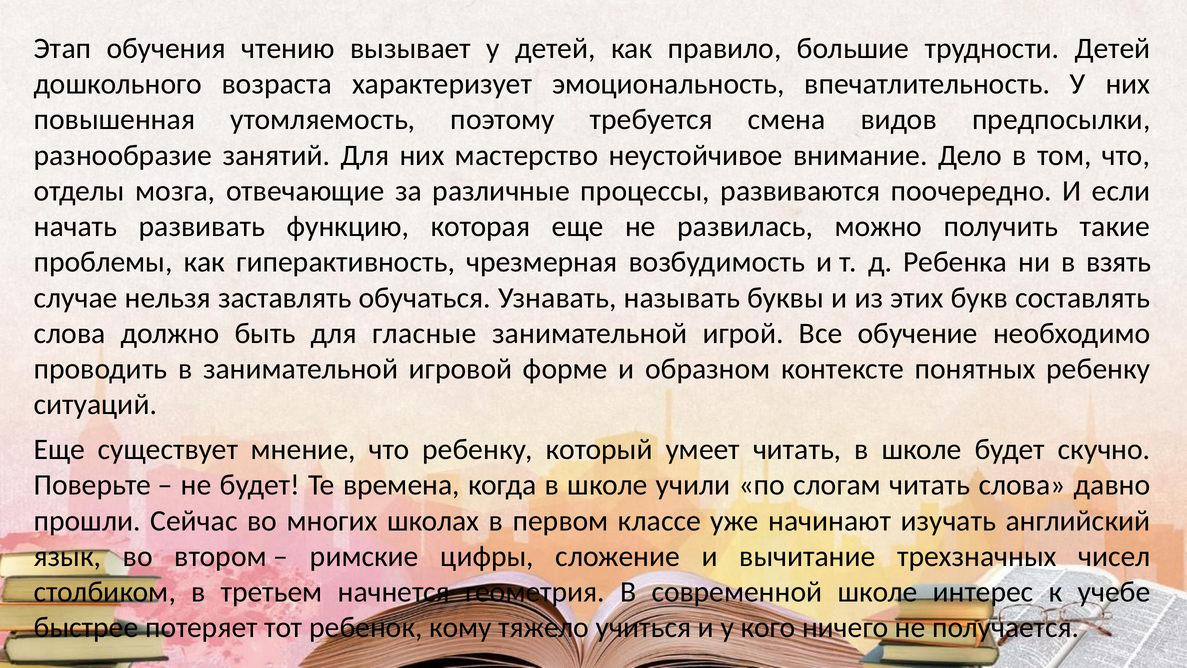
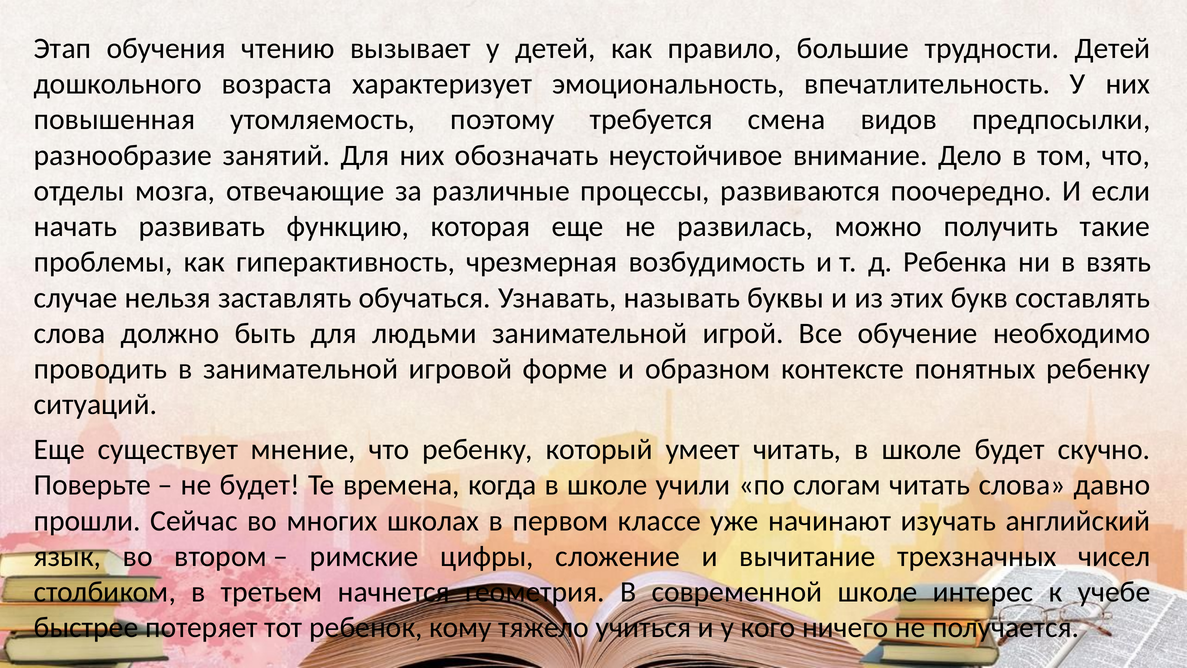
мастерство: мастерство -> обозначать (527, 155)
гласные: гласные -> людьми (424, 333)
